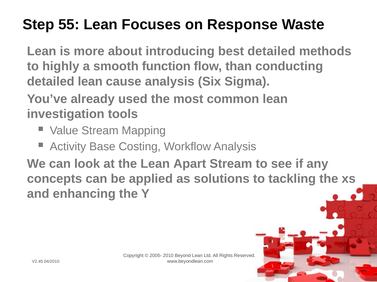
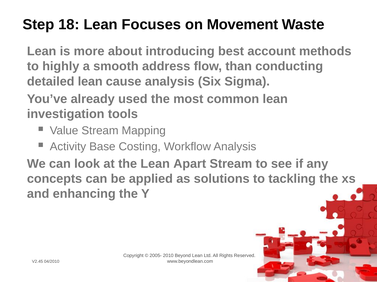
55: 55 -> 18 (69, 25)
Response: Response -> Movement (243, 25)
best detailed: detailed -> account (272, 51)
function: function -> address (166, 67)
